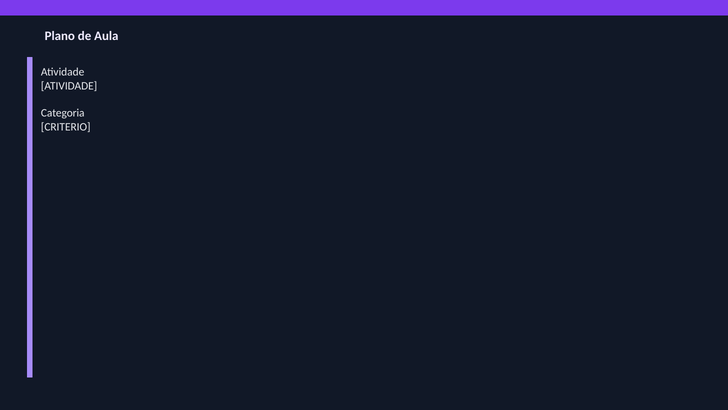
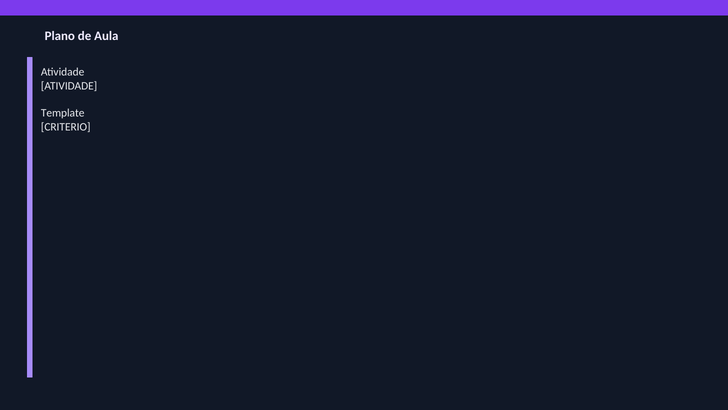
Categoria: Categoria -> Template (63, 113)
